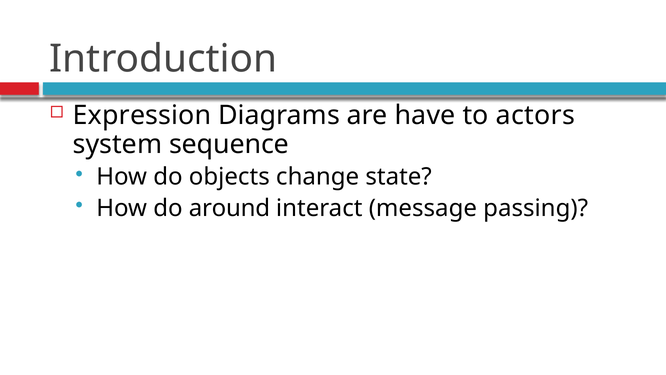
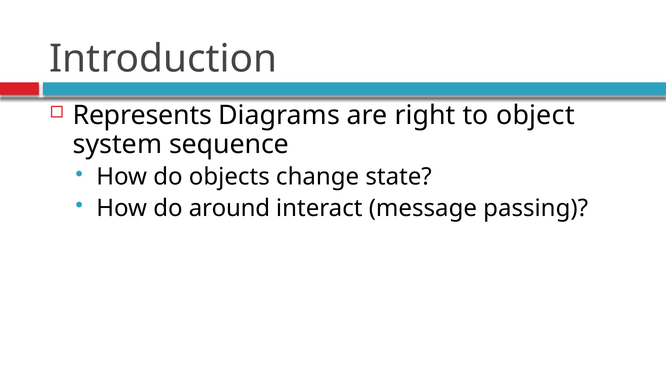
Expression: Expression -> Represents (142, 115)
have: have -> right (425, 115)
actors: actors -> object (535, 115)
